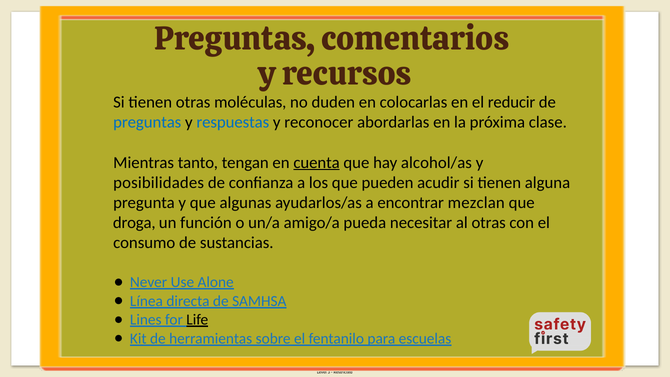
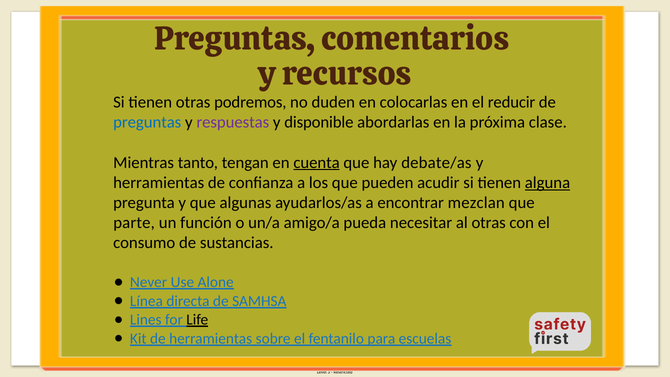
moléculas: moléculas -> podremos (250, 102)
respuestas colour: blue -> purple (233, 122)
reconocer: reconocer -> disponible (319, 122)
alcohol/as: alcohol/as -> debate/as (436, 162)
posibilidades: posibilidades -> herramientas (159, 183)
alguna underline: none -> present (548, 183)
droga: droga -> parte (134, 223)
